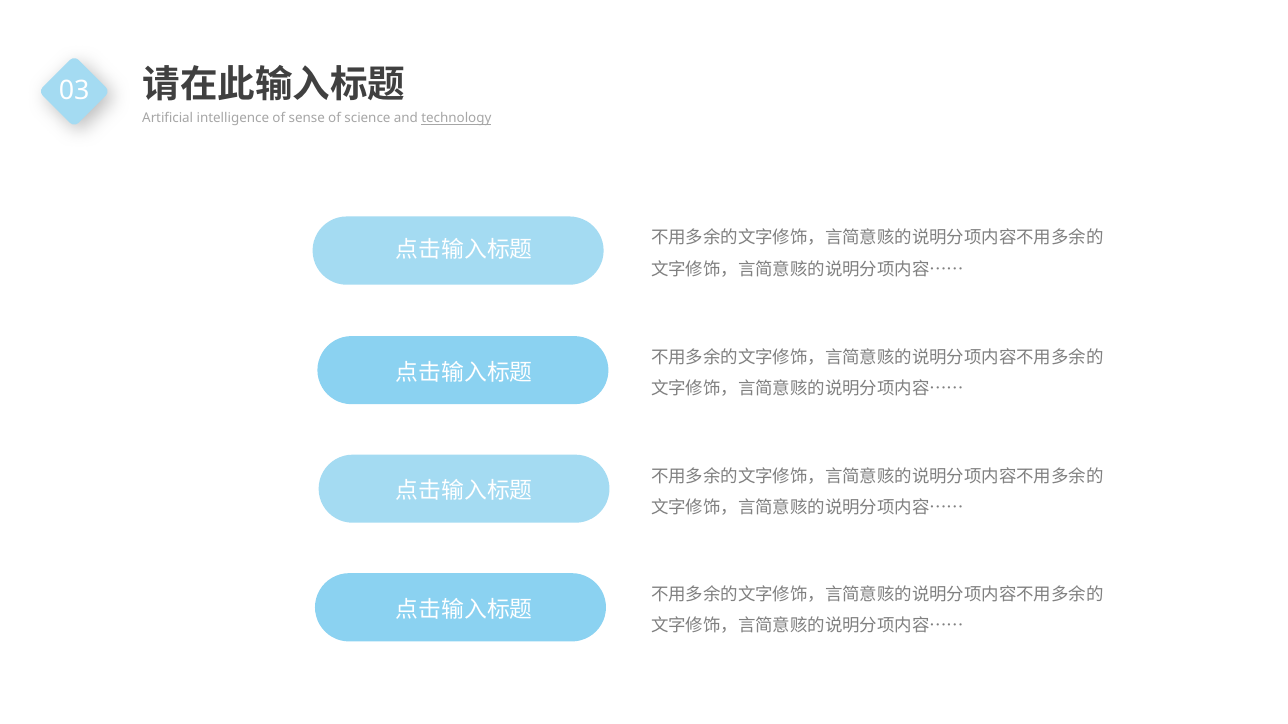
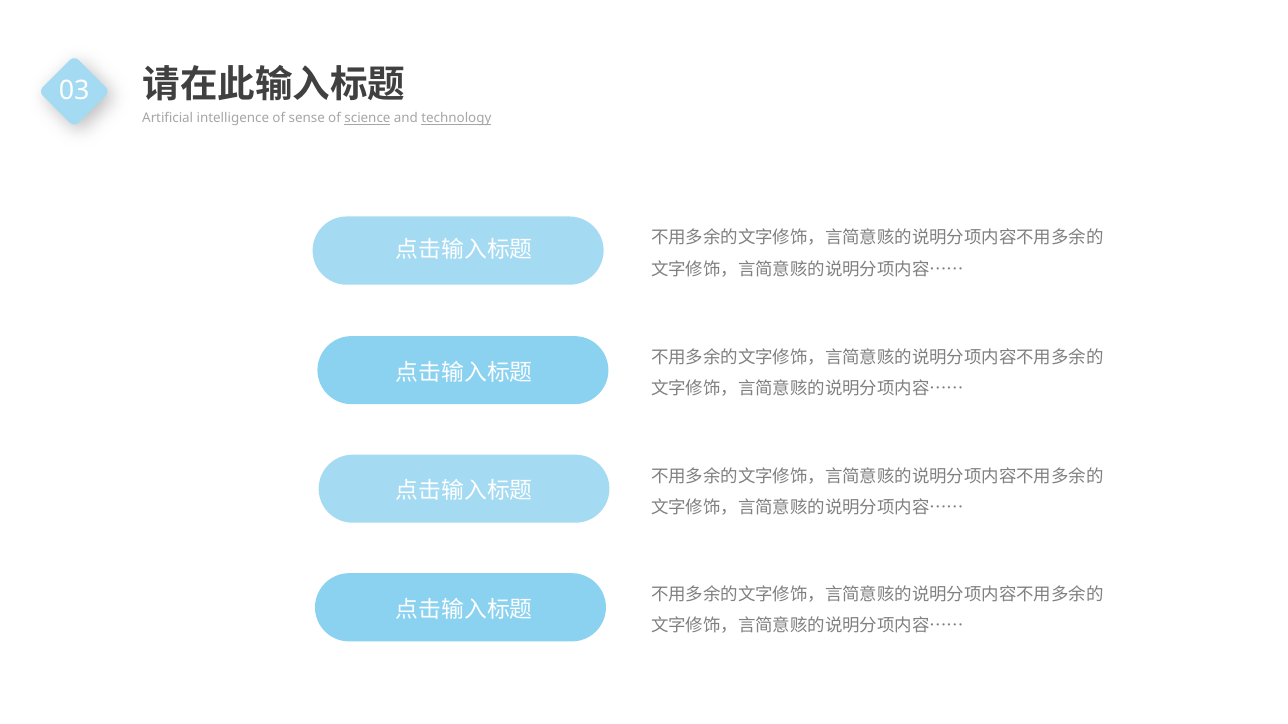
science underline: none -> present (367, 119)
